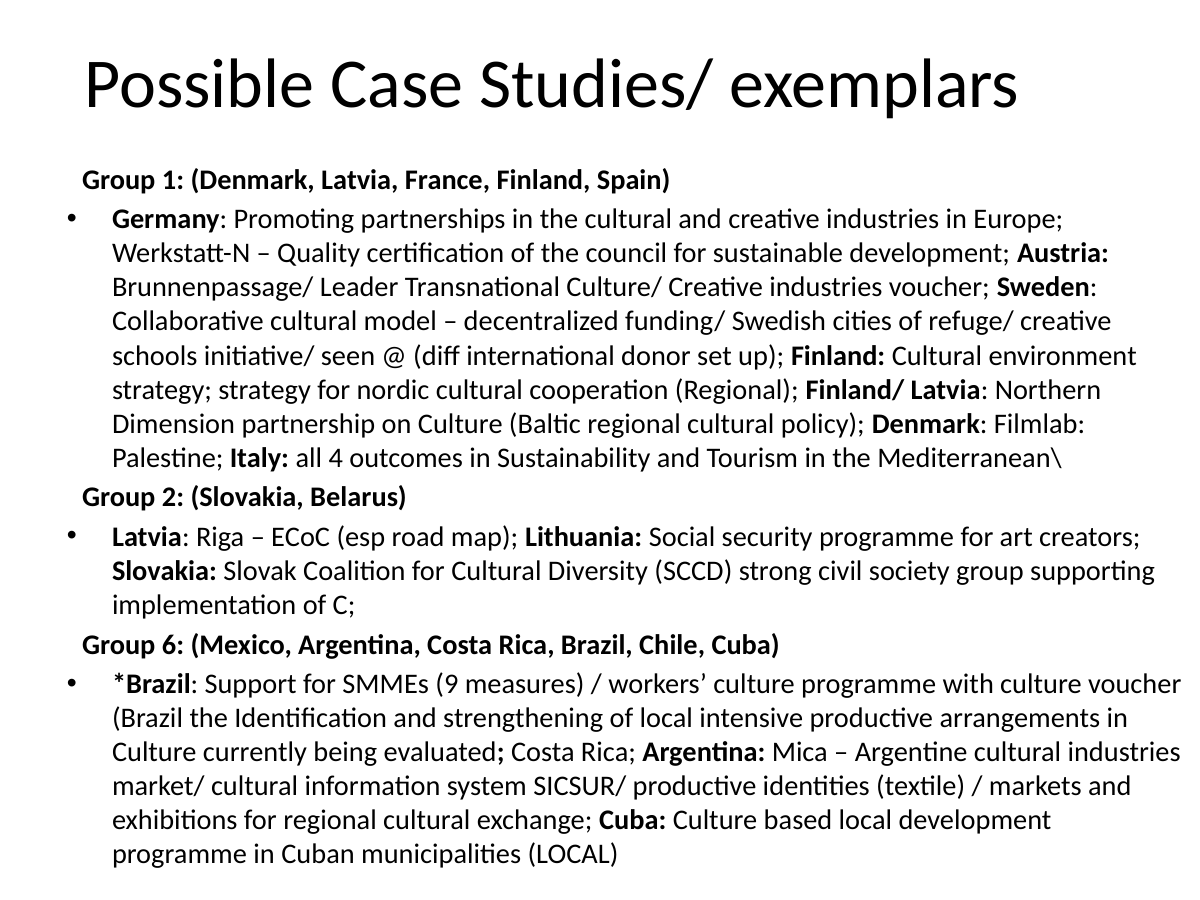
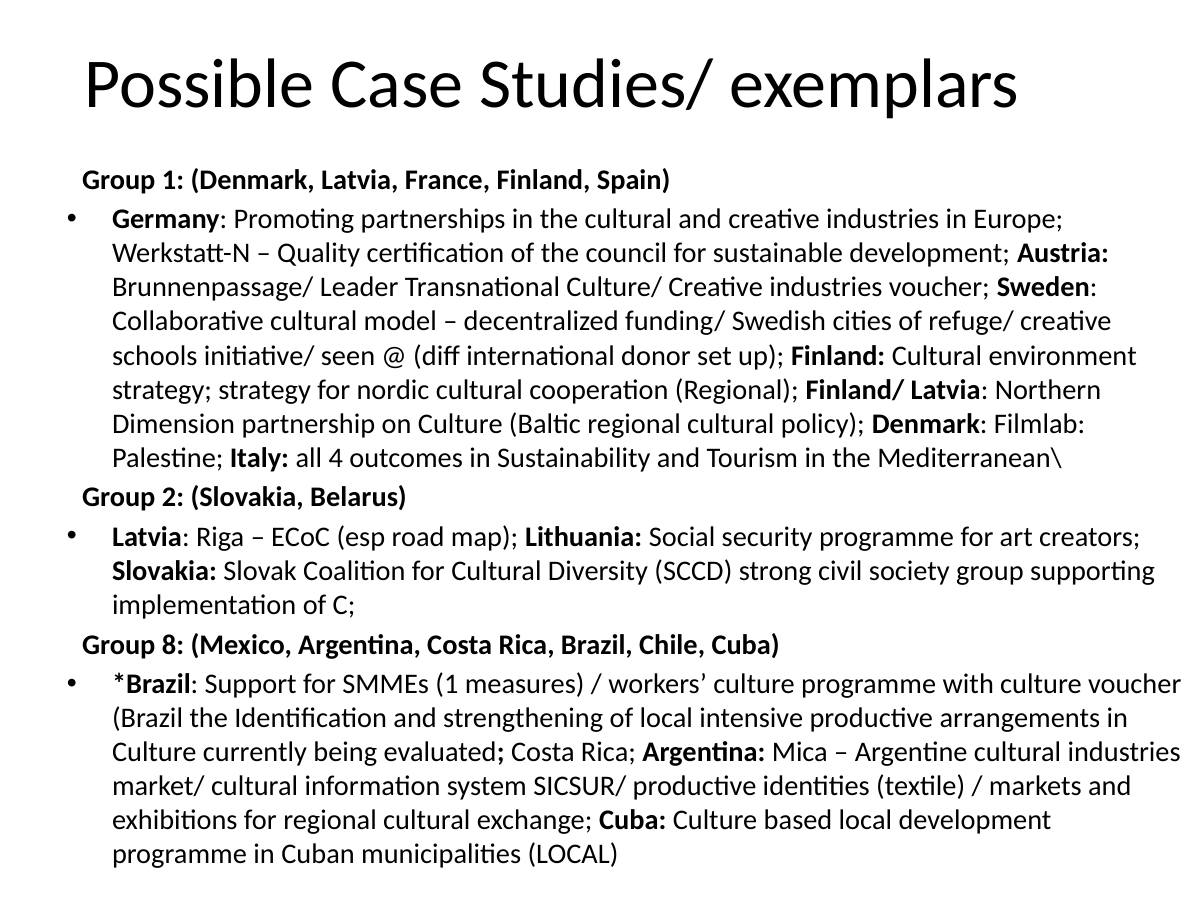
6: 6 -> 8 (173, 645)
SMMEs 9: 9 -> 1 (447, 684)
